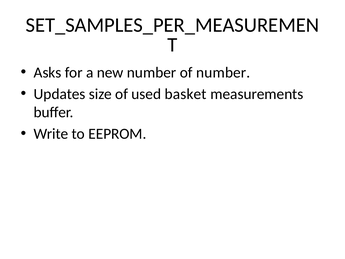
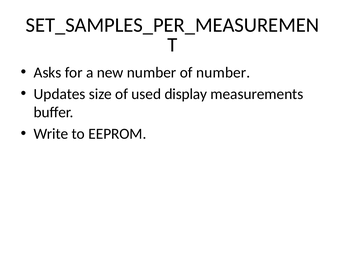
basket: basket -> display (186, 94)
